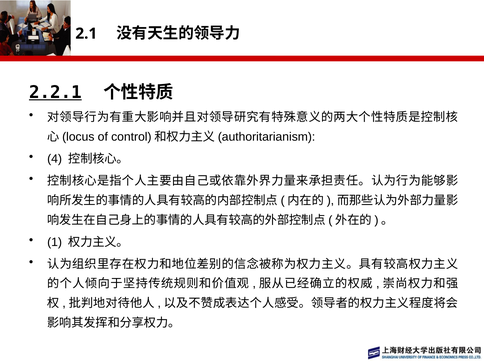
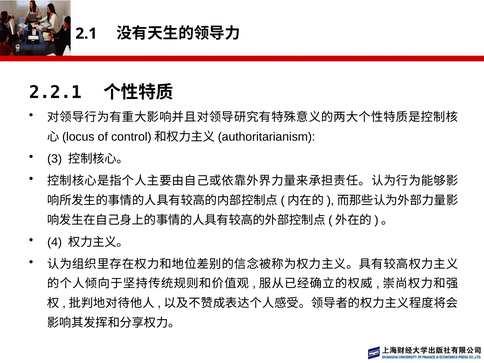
2.2.1 underline: present -> none (55, 92)
4: 4 -> 3 (55, 159)
1: 1 -> 4 (55, 242)
